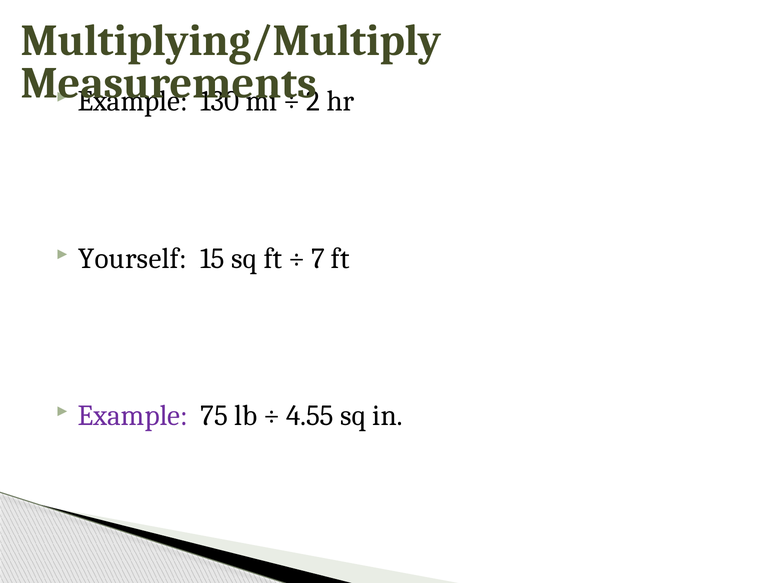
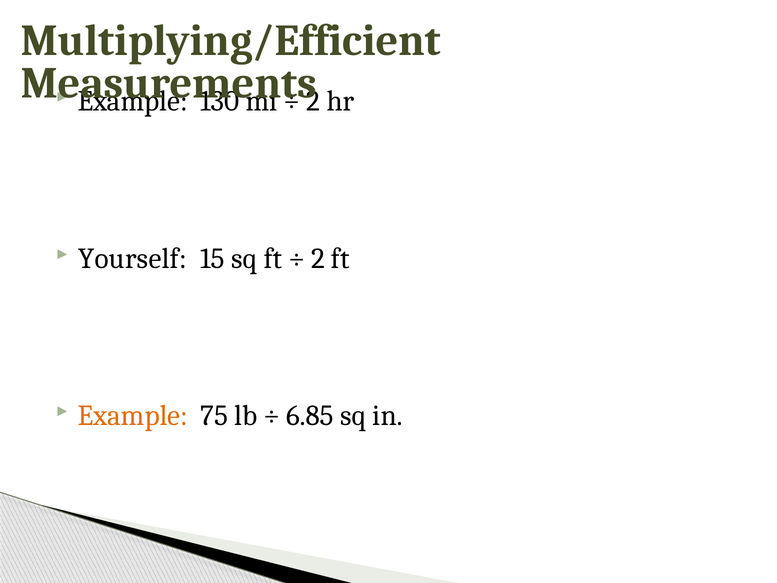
Multiplying/Multiply: Multiplying/Multiply -> Multiplying/Efficient (231, 40)
7: 7 -> 2 (318, 258)
Example colour: purple -> orange (133, 416)
4.55: 4.55 -> 6.85 (310, 416)
